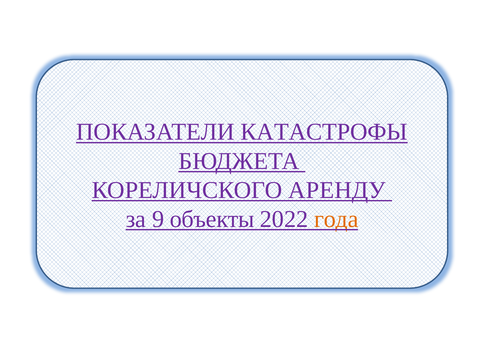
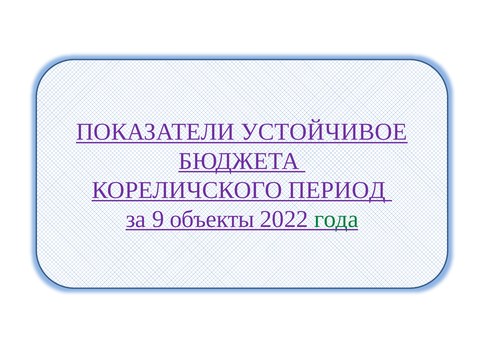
КАТАСТРОФЫ: КАТАСТРОФЫ -> УСТОЙЧИВОЕ (324, 132)
АРЕНДУ: АРЕНДУ -> ПЕРИОД (337, 190)
года colour: orange -> green (336, 219)
